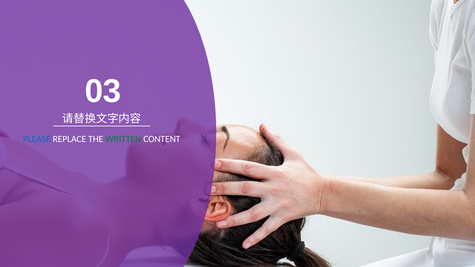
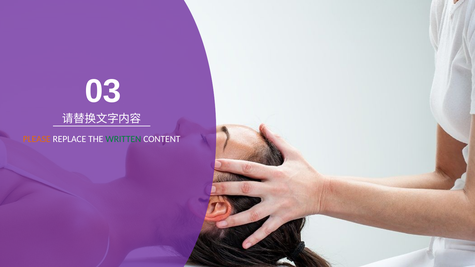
PLEASE colour: blue -> orange (37, 139)
